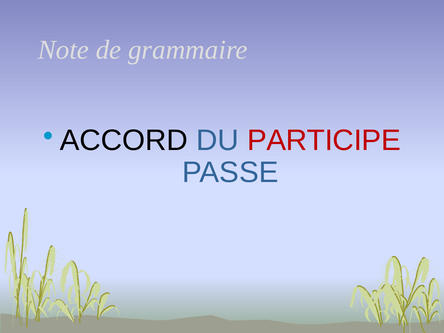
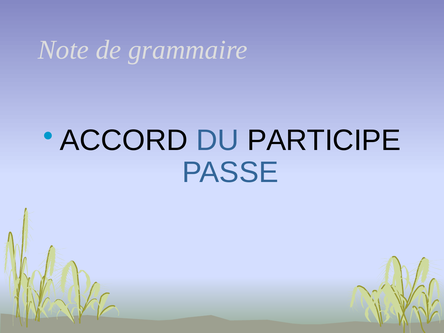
PARTICIPE colour: red -> black (324, 141)
